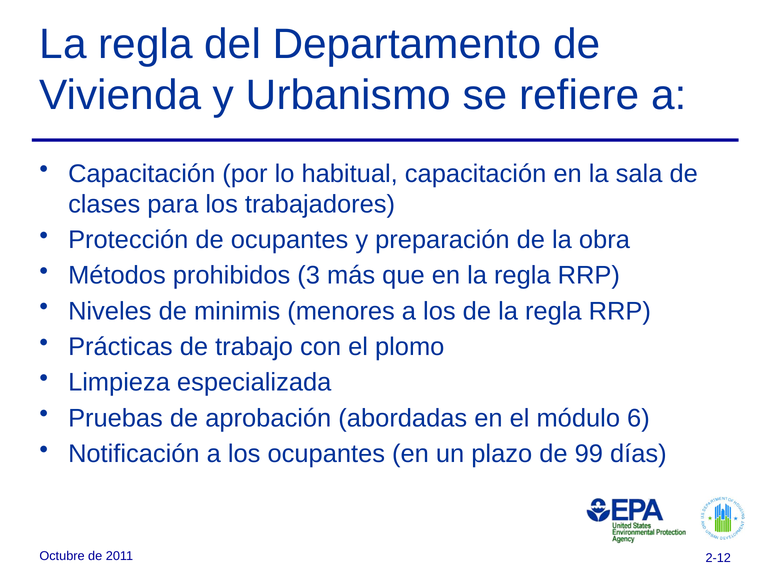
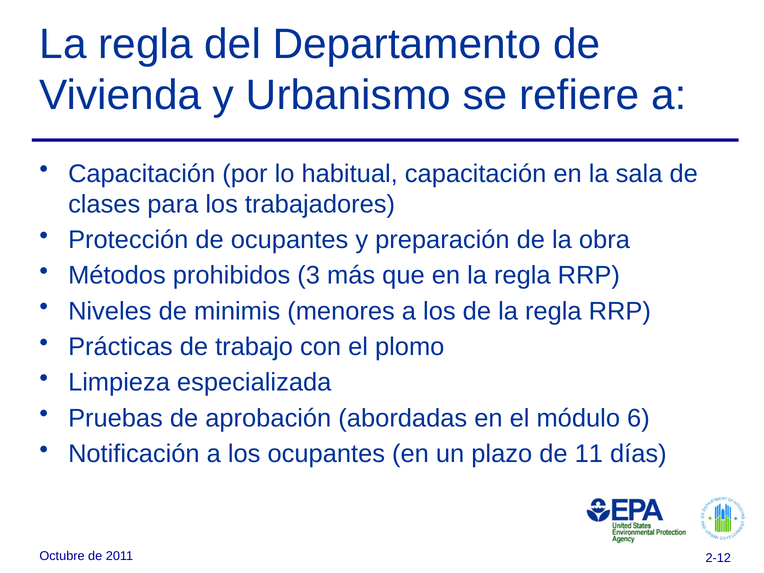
99: 99 -> 11 (589, 454)
